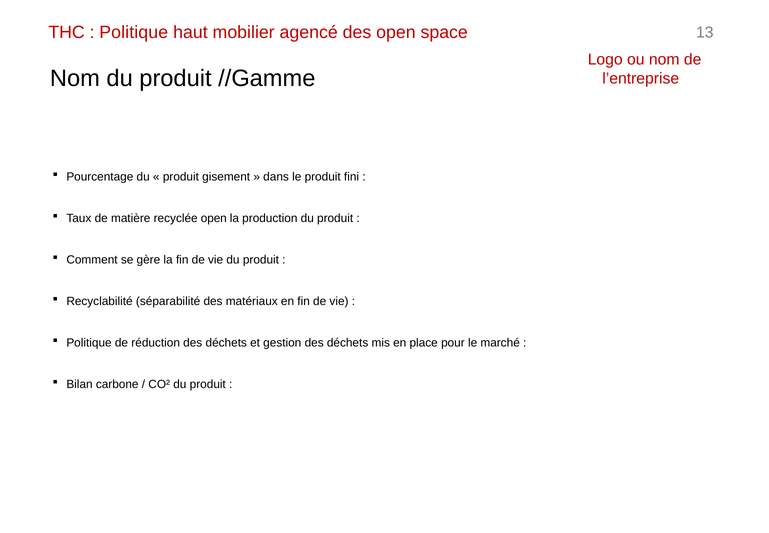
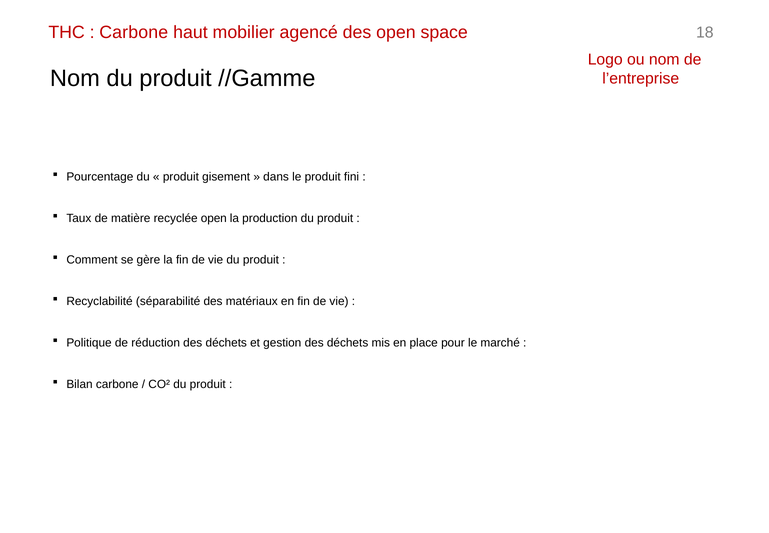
Politique: Politique -> Carbone (134, 33)
13: 13 -> 18 (705, 32)
